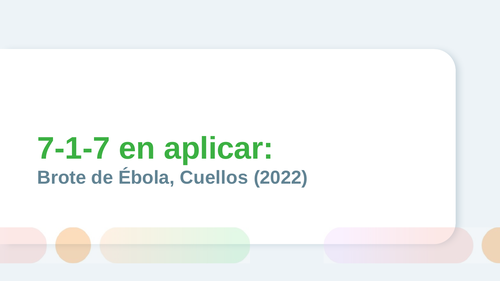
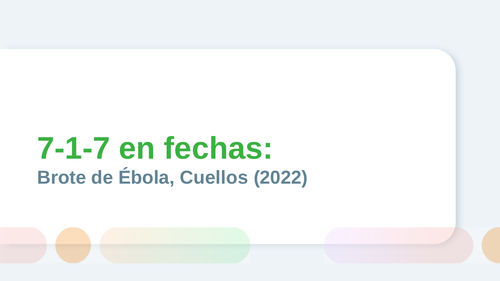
aplicar: aplicar -> fechas (219, 149)
